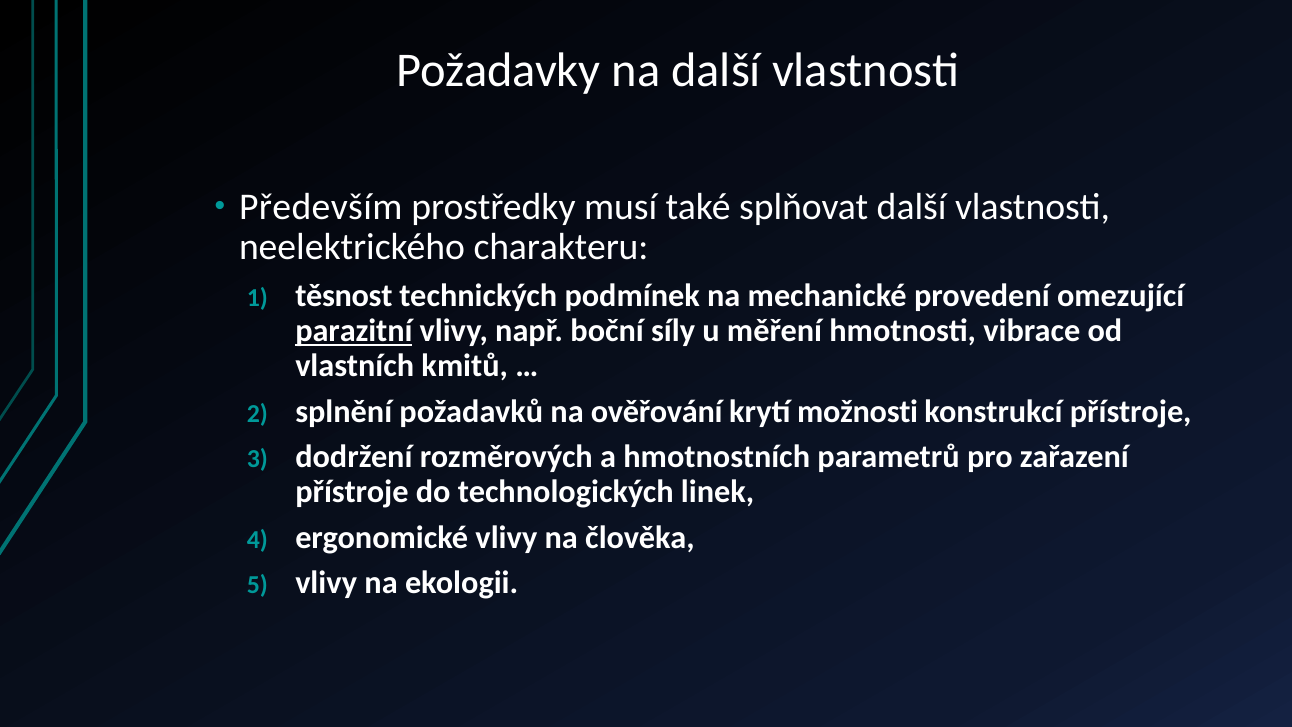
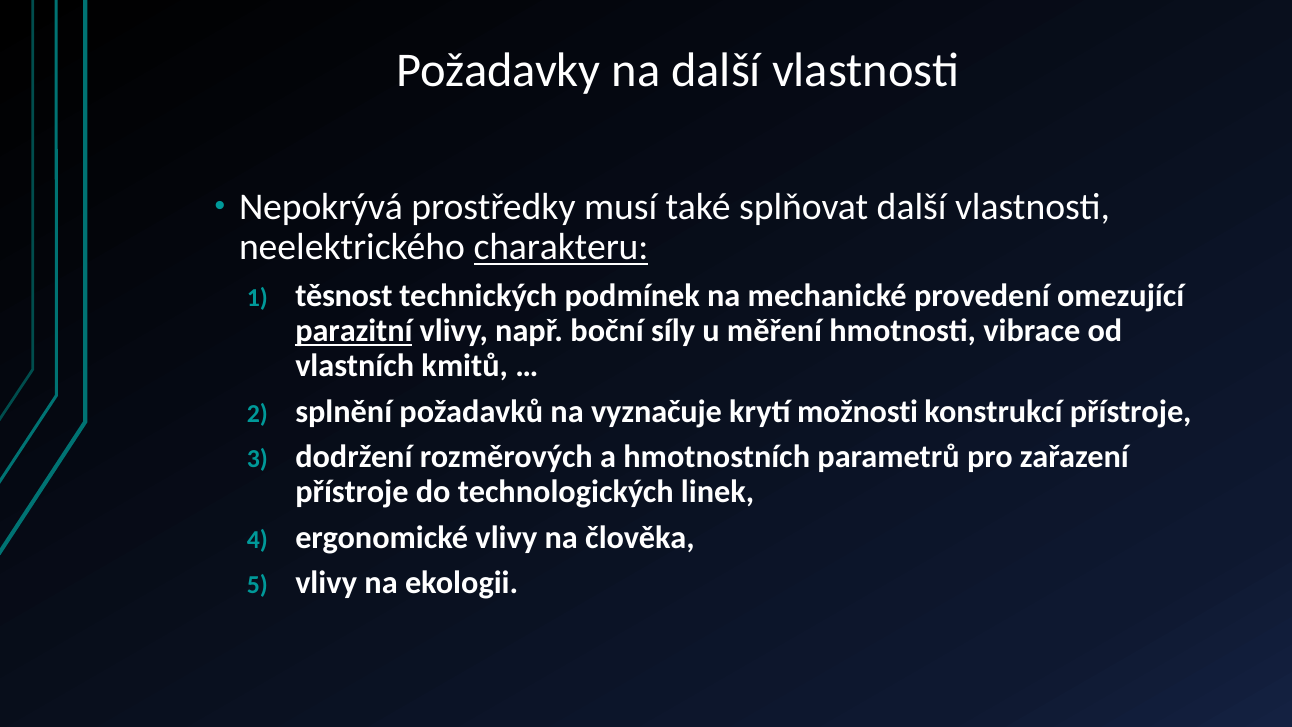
Především: Především -> Nepokrývá (321, 207)
charakteru underline: none -> present (561, 247)
ověřování: ověřování -> vyznačuje (657, 411)
